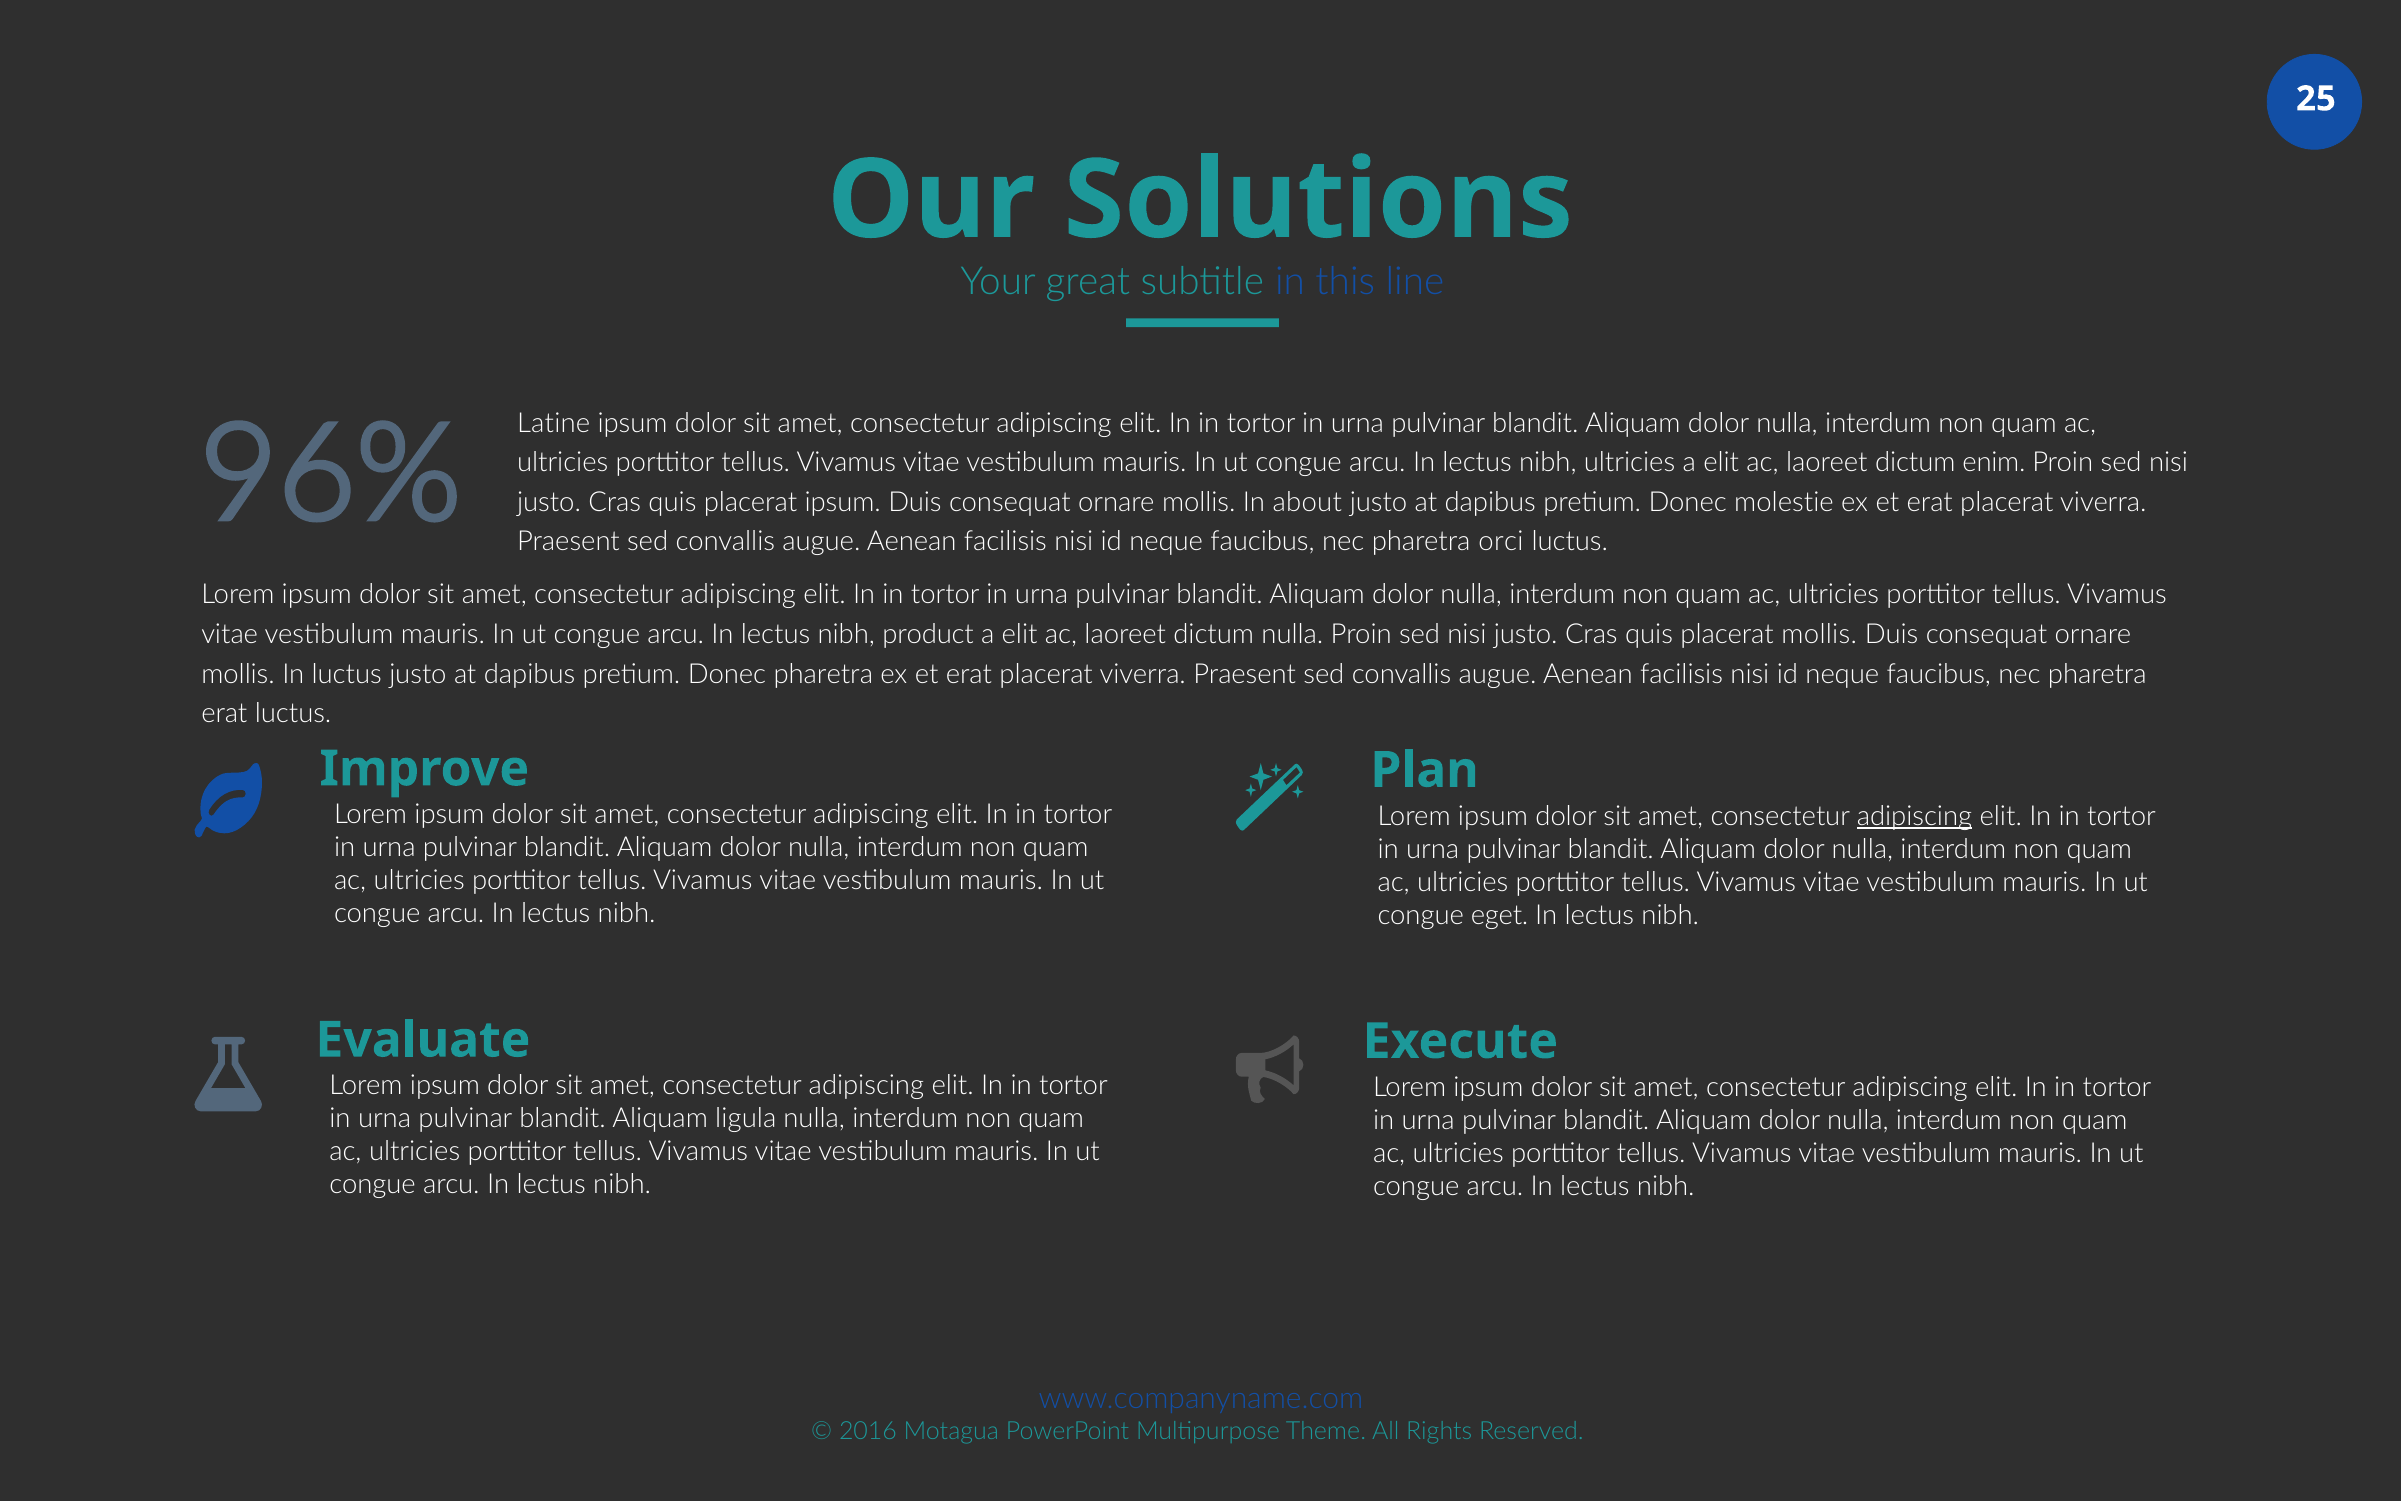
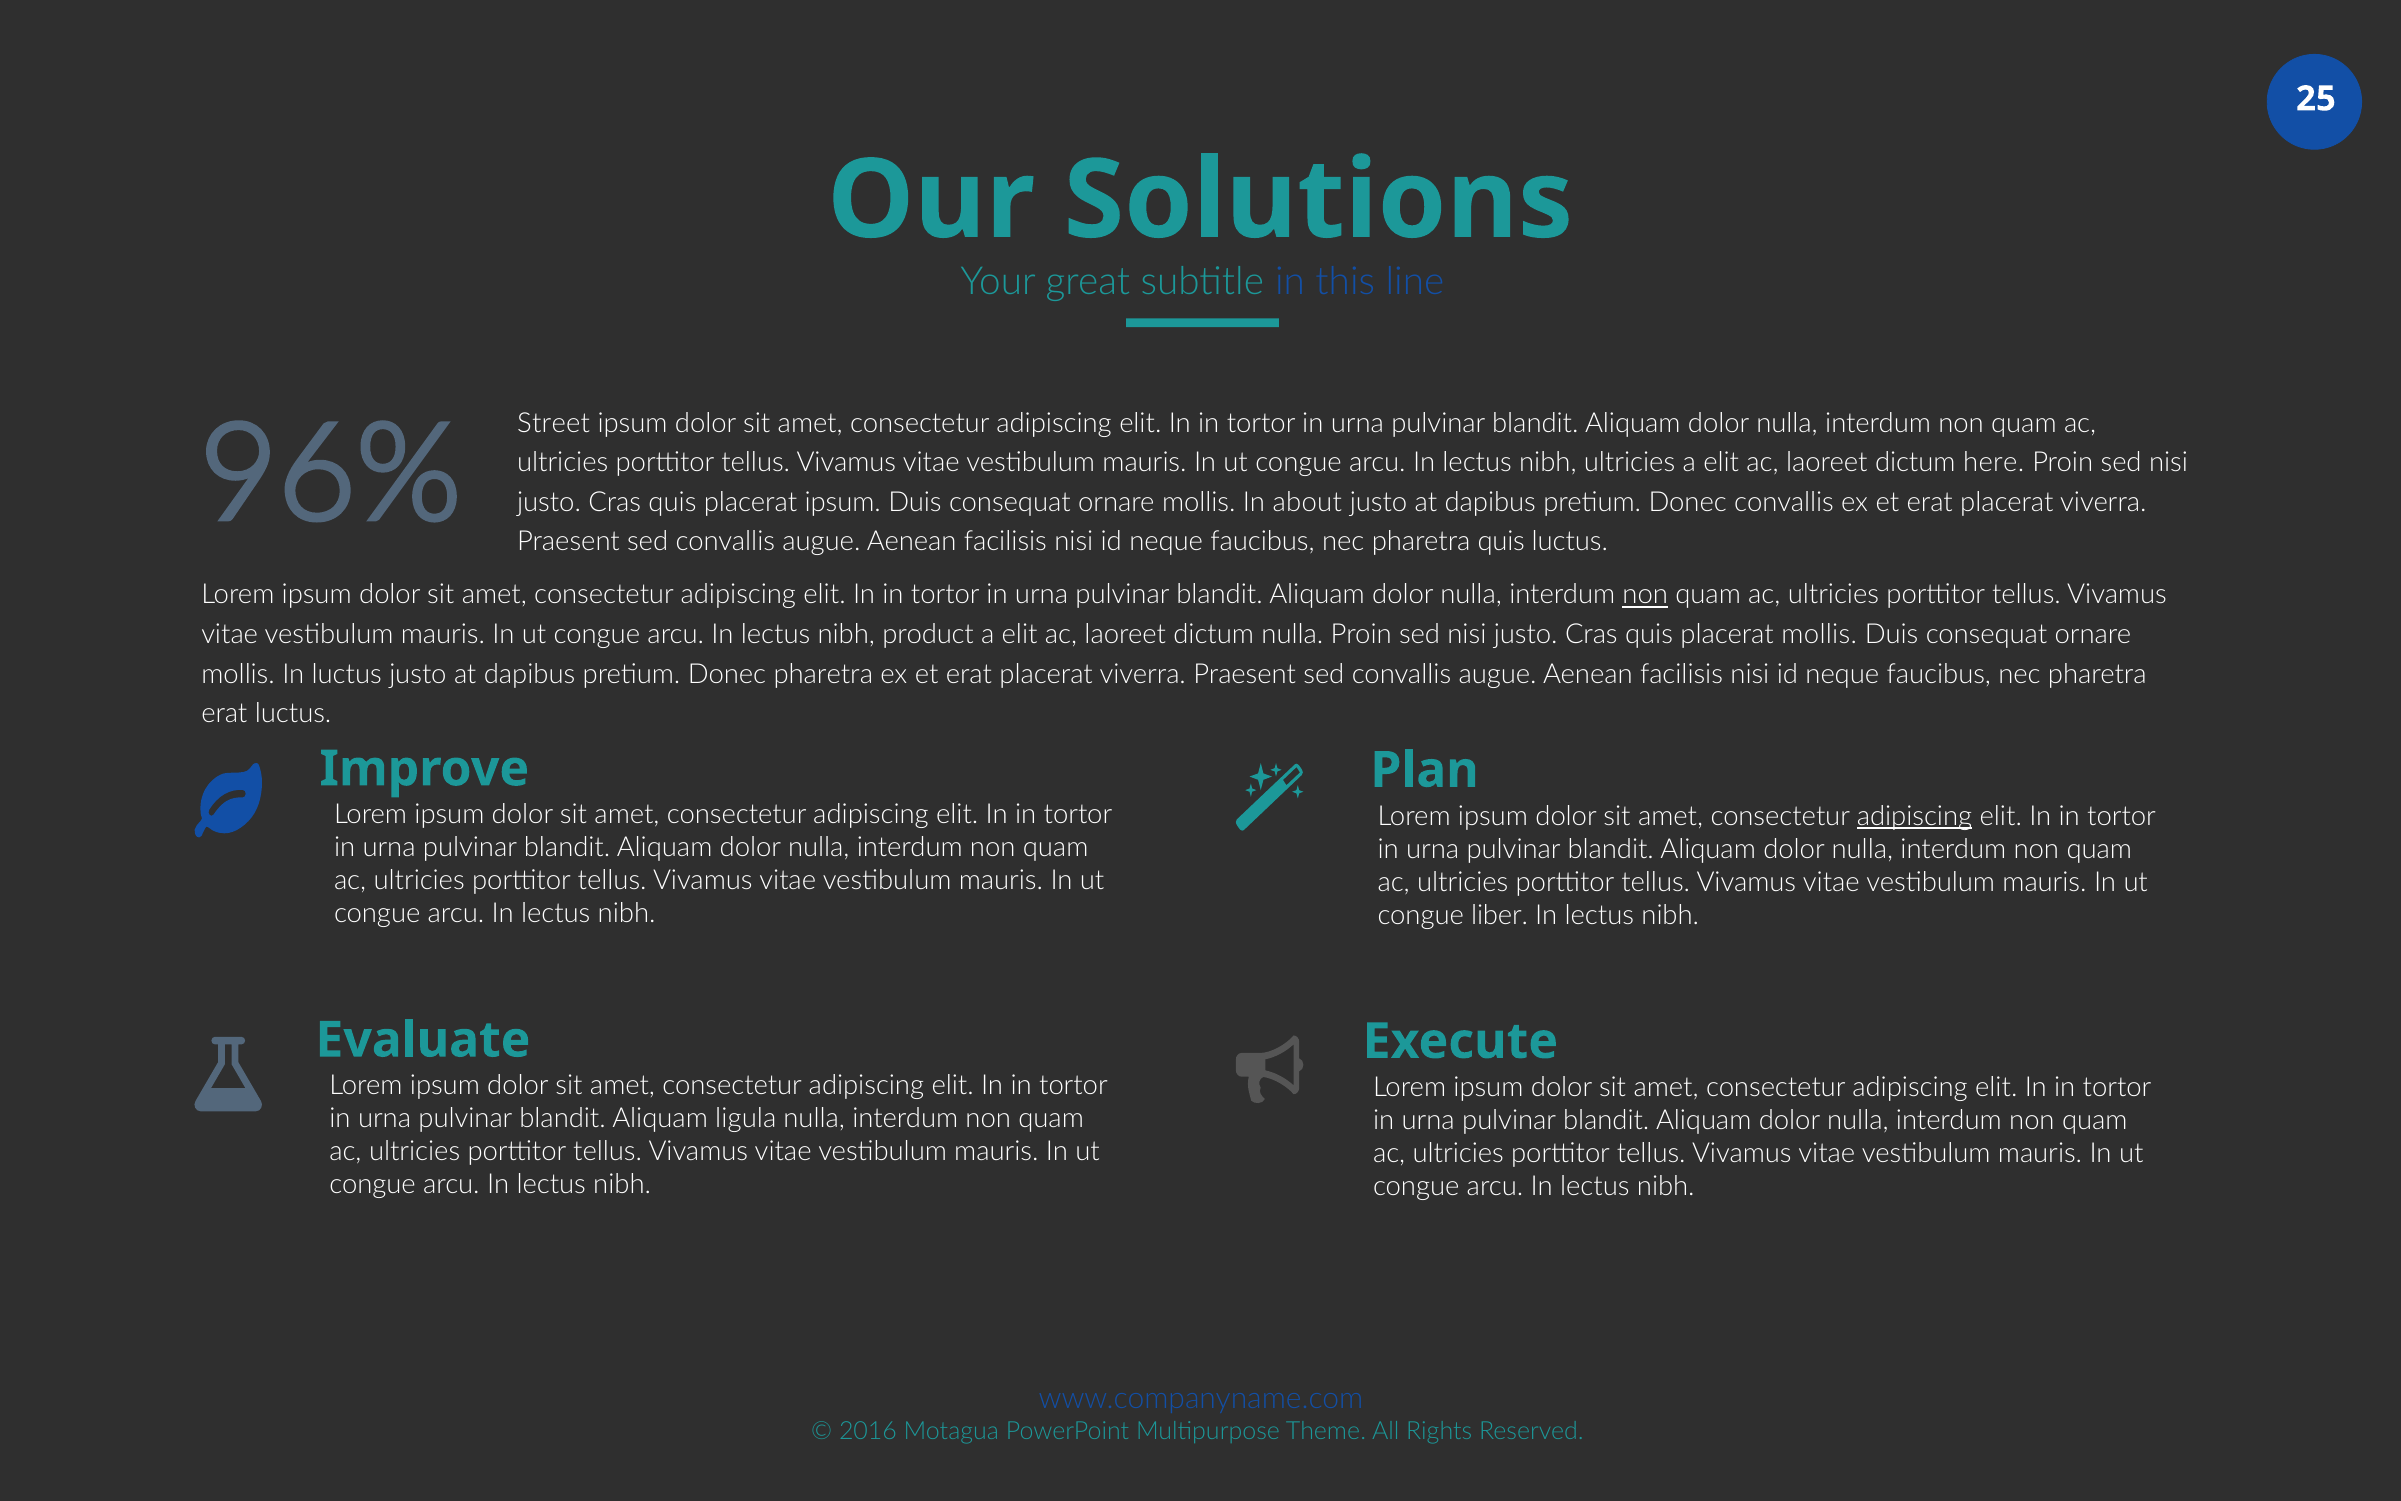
Latine: Latine -> Street (554, 423)
enim: enim -> here (1994, 462)
Donec molestie: molestie -> convallis (1784, 502)
pharetra orci: orci -> quis (1501, 542)
non underline: none -> present (1645, 595)
eget: eget -> liber (1500, 915)
